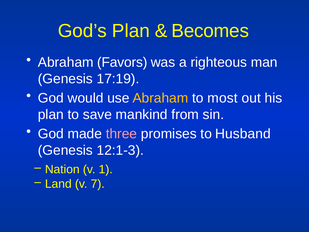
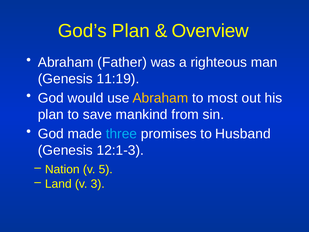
Becomes: Becomes -> Overview (210, 31)
Favors: Favors -> Father (122, 62)
17:19: 17:19 -> 11:19 (118, 79)
three colour: pink -> light blue (121, 134)
1: 1 -> 5 (106, 169)
7: 7 -> 3 (98, 184)
